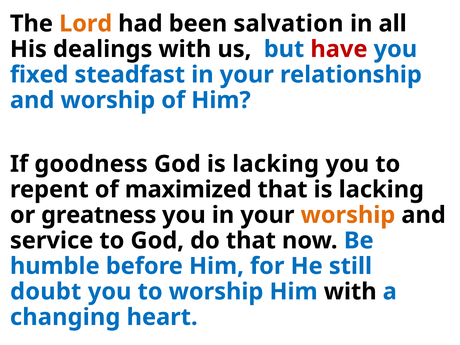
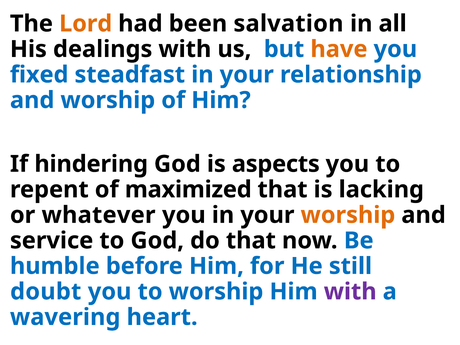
have colour: red -> orange (339, 49)
goodness: goodness -> hindering (91, 164)
God is lacking: lacking -> aspects (276, 164)
greatness: greatness -> whatever (99, 215)
with colour: black -> purple (350, 292)
changing: changing -> wavering (65, 317)
